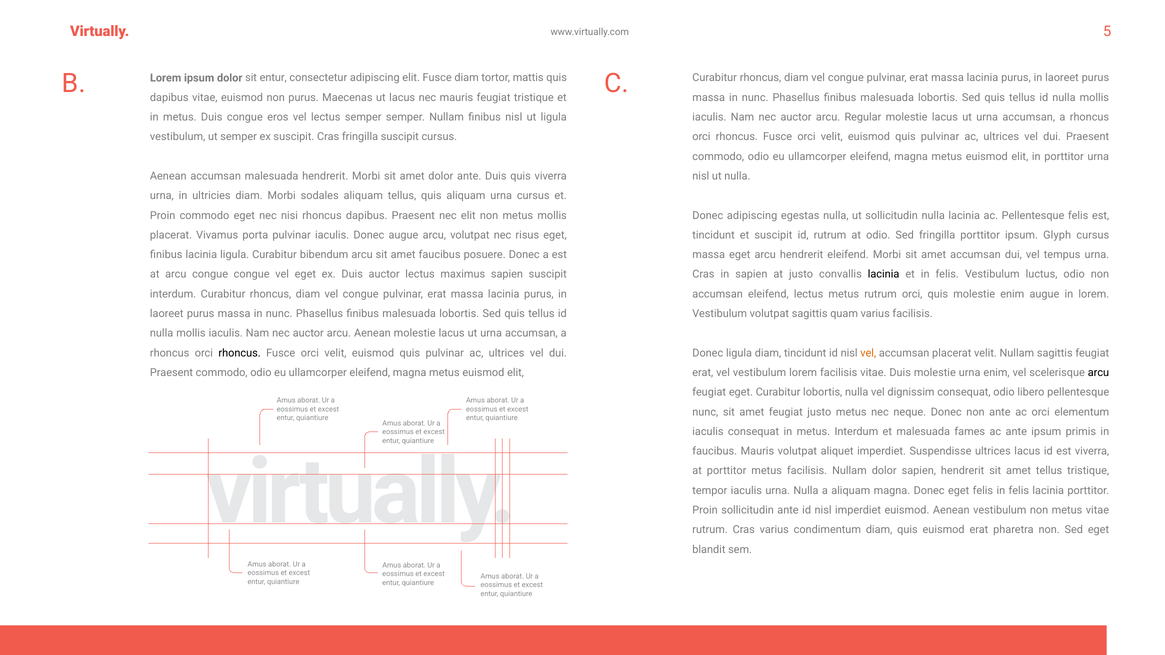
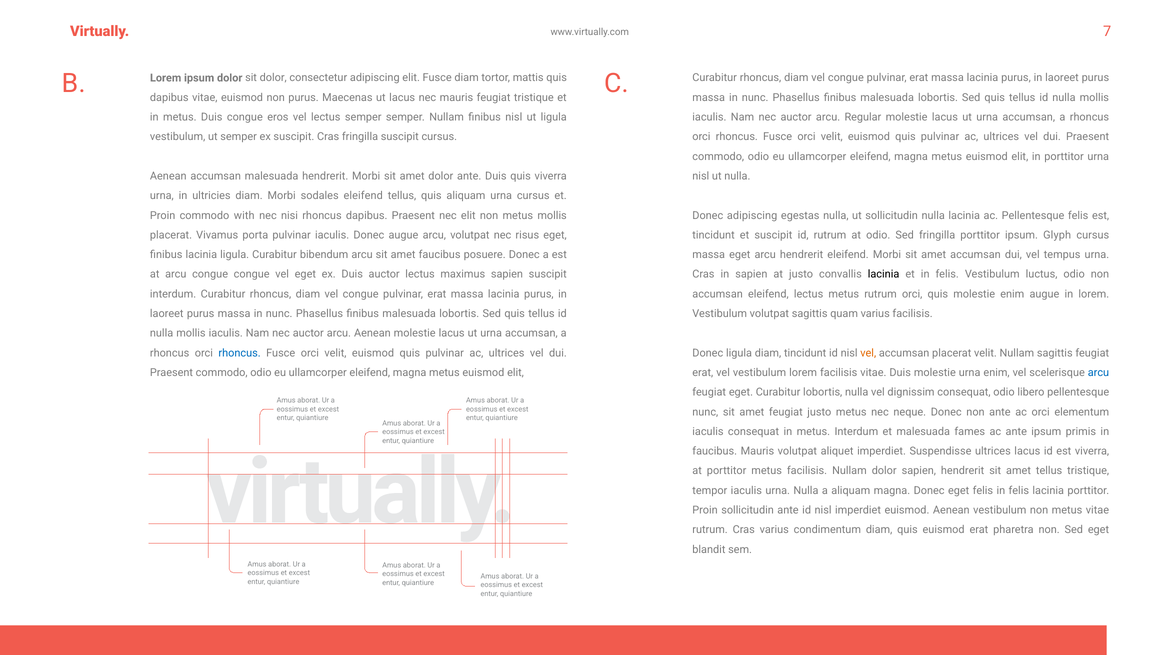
5: 5 -> 7 (1107, 32)
sit entur: entur -> dolor (273, 78)
sodales aliquam: aliquam -> eleifend (363, 196)
commodo eget: eget -> with (244, 215)
rhoncus colour: black -> blue (240, 353)
arcu colour: black -> blue (1098, 373)
